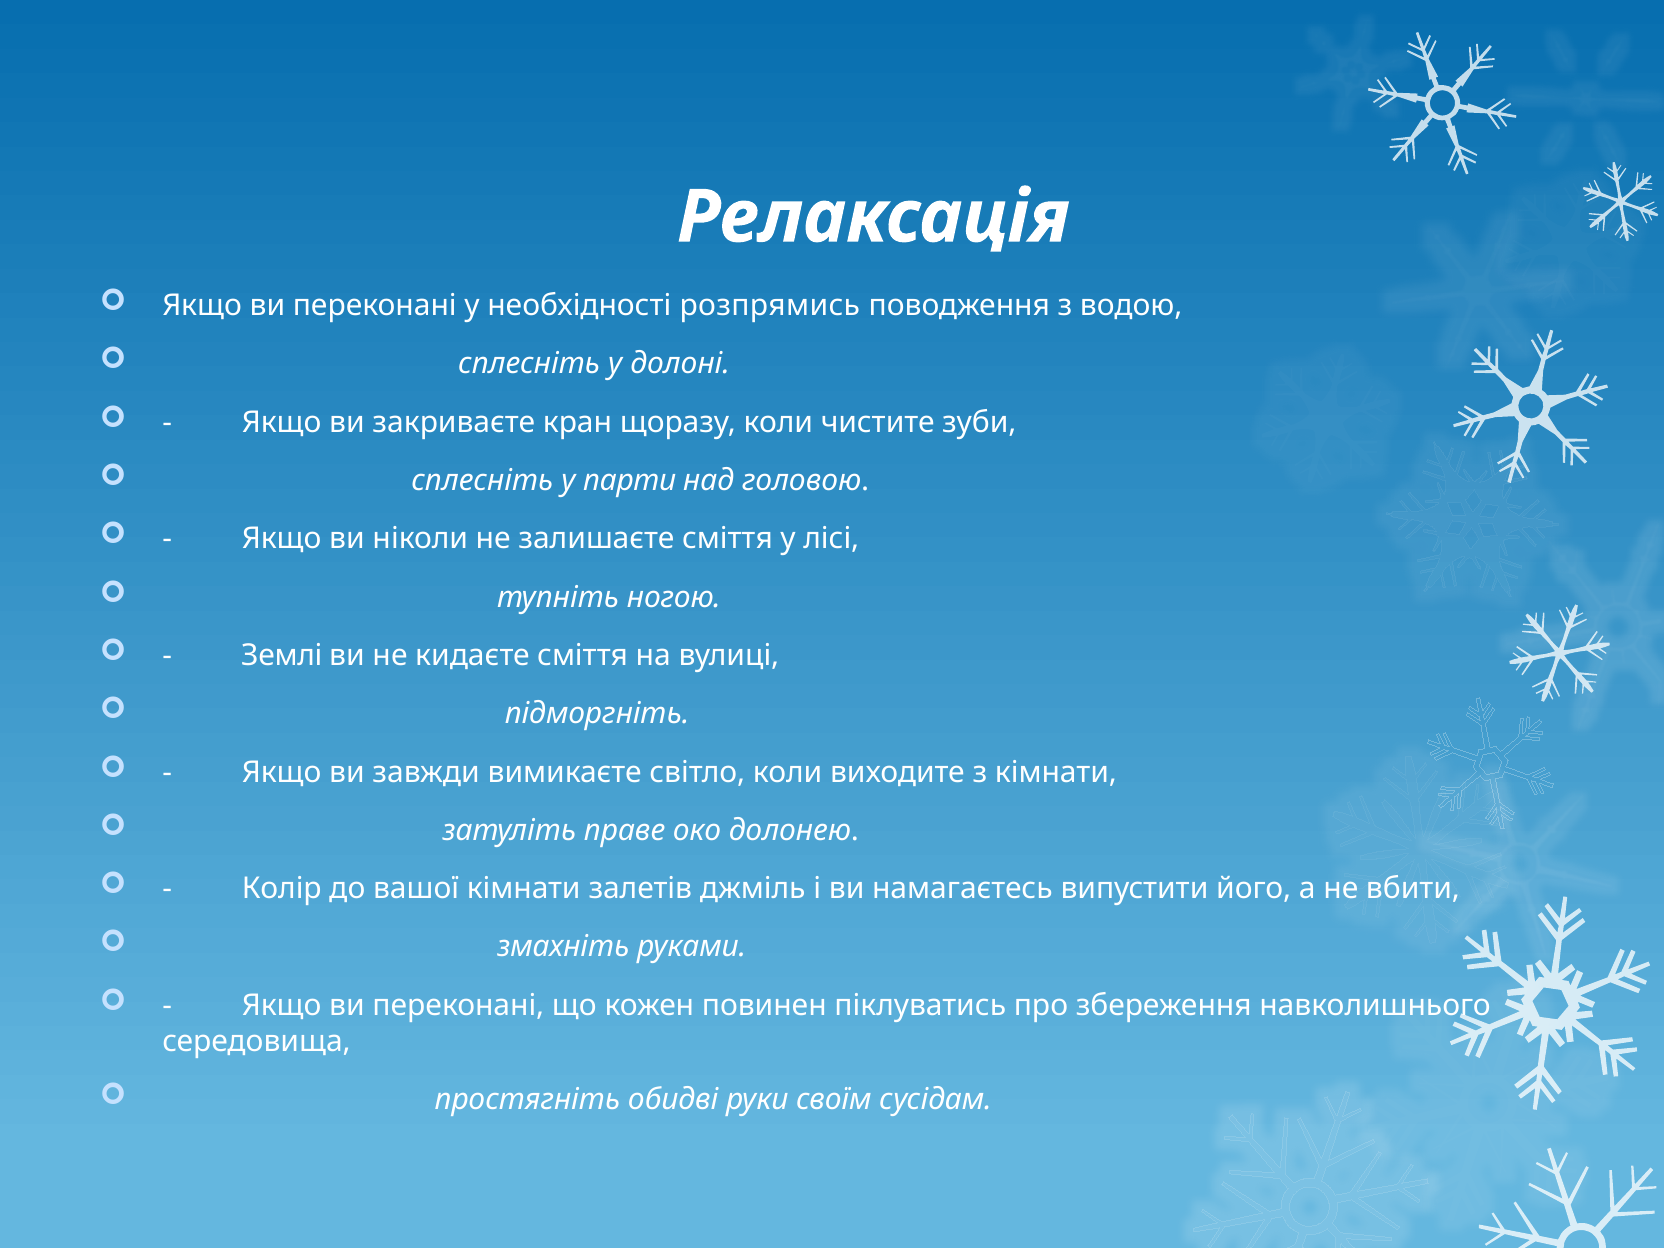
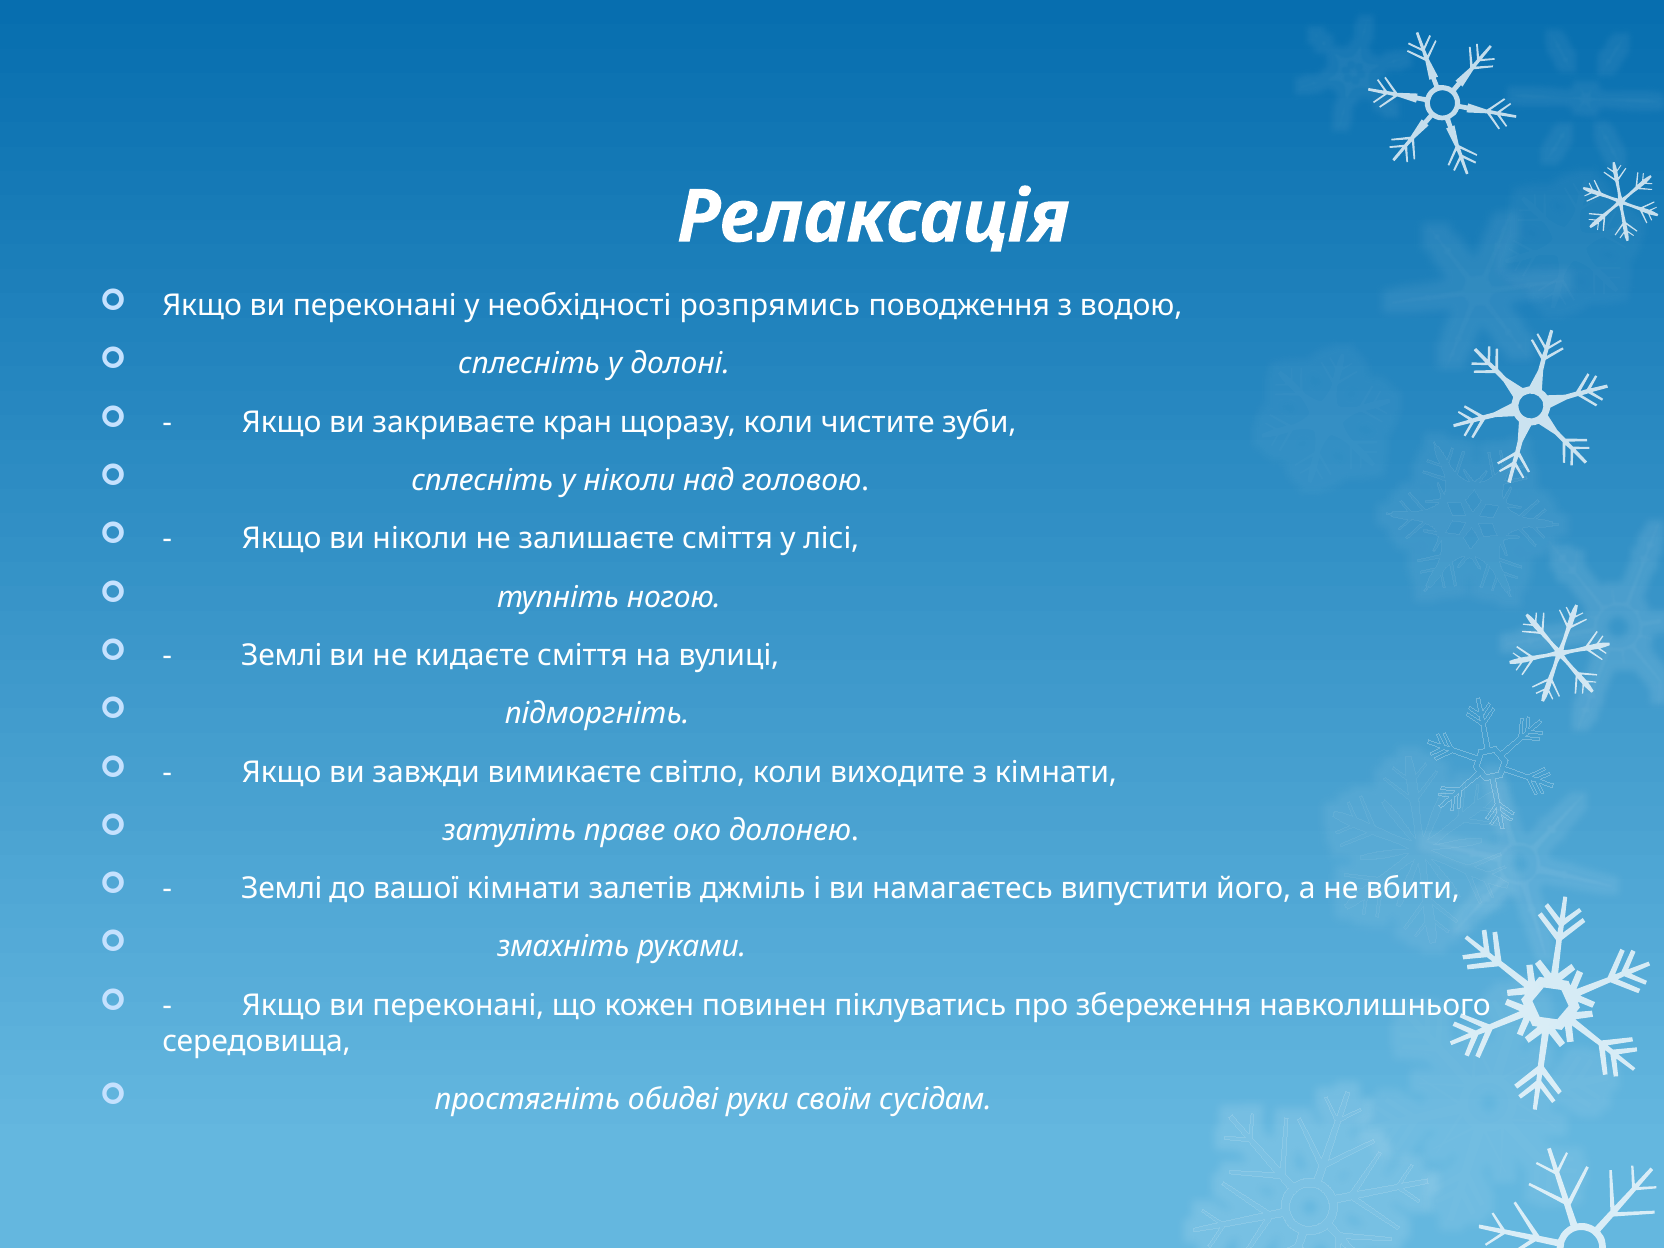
у парти: парти -> ніколи (629, 481)
Колір: Колір -> Землі (282, 889)
